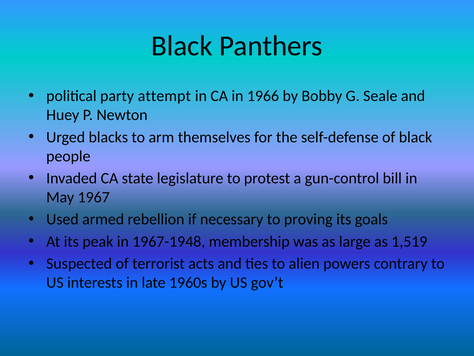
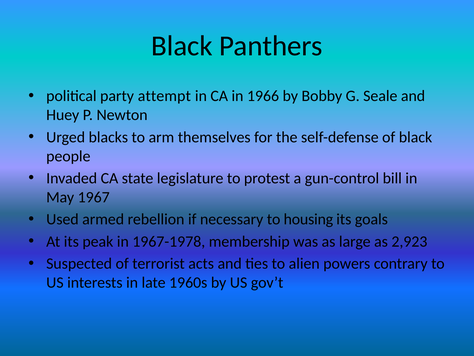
proving: proving -> housing (308, 219)
1967-1948: 1967-1948 -> 1967-1978 (169, 241)
1,519: 1,519 -> 2,923 (409, 241)
